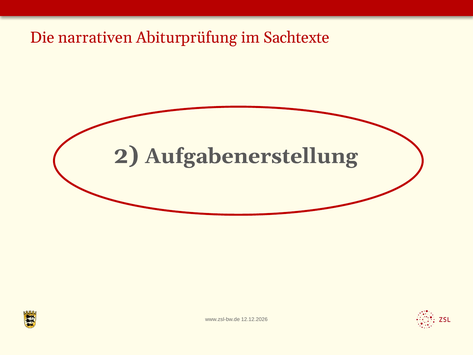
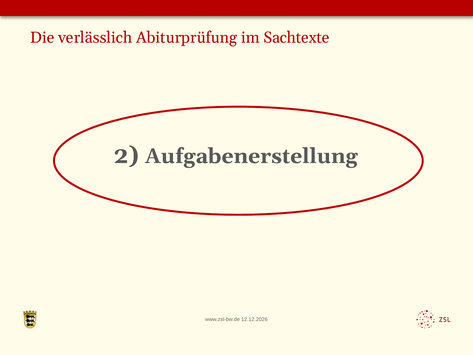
narrativen: narrativen -> verlässlich (95, 38)
